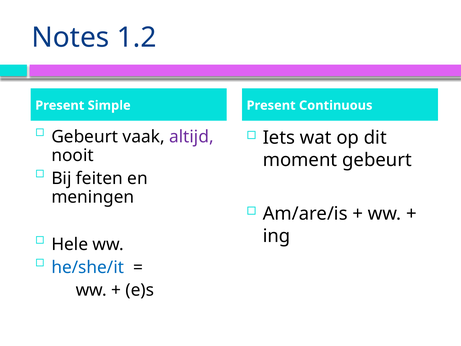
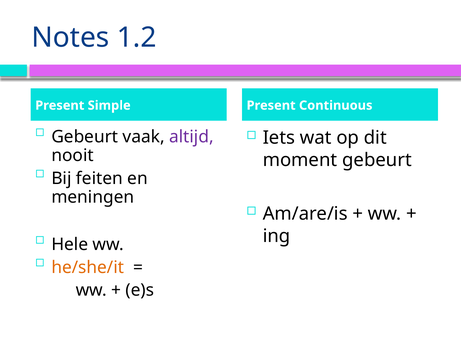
he/she/it colour: blue -> orange (88, 267)
